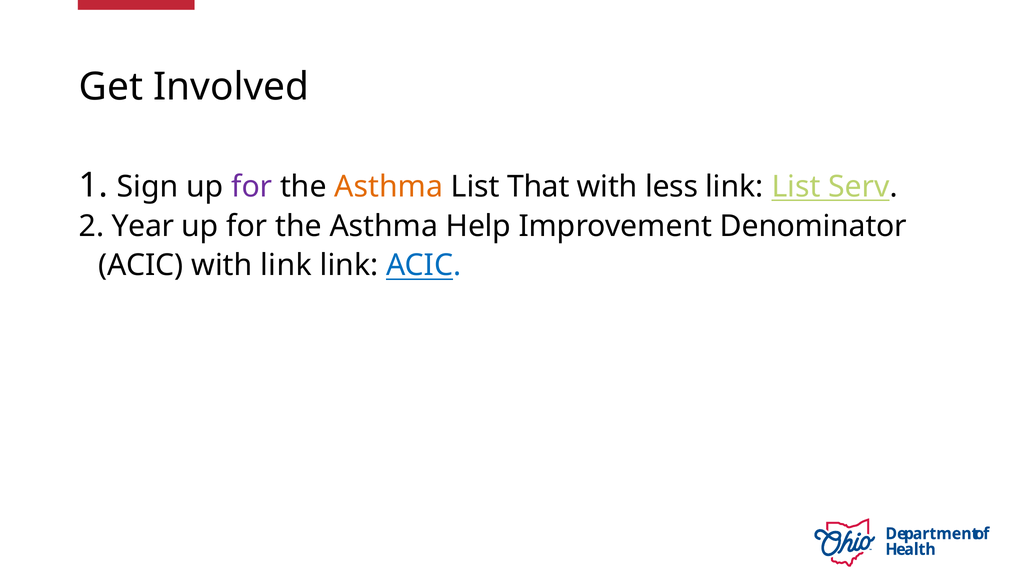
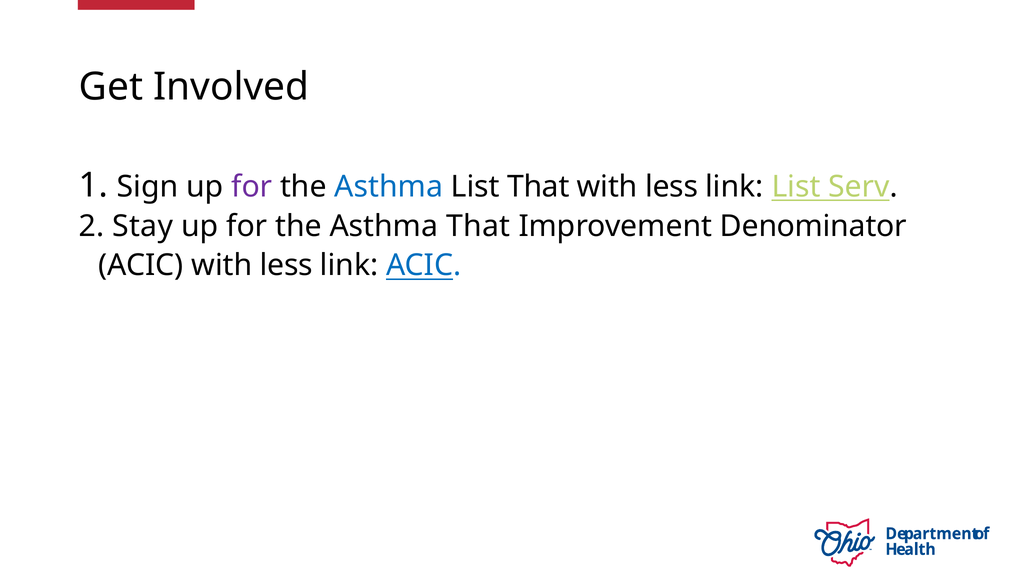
Asthma colour: orange -> blue (389, 186)
Year: Year -> Stay (143, 226)
Asthma Help: Help -> That (478, 226)
ACIC with link: link -> less (286, 265)
